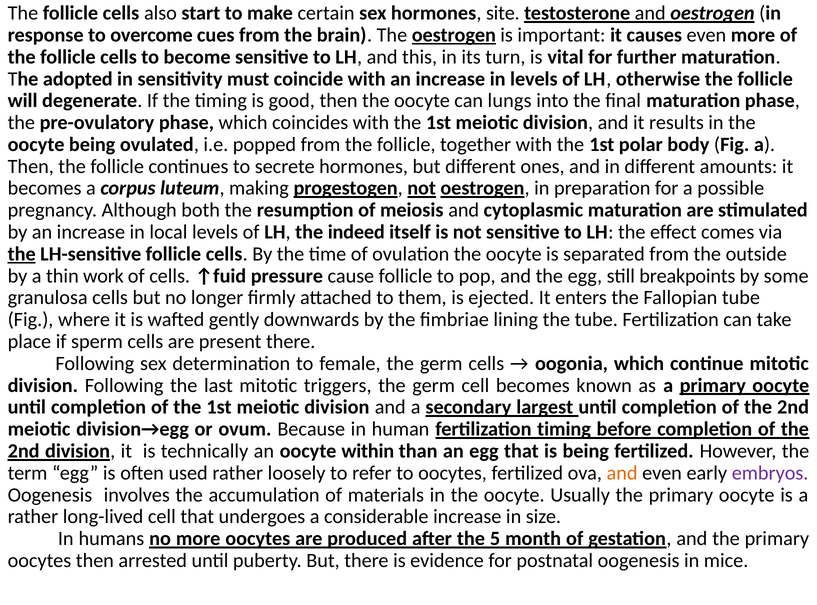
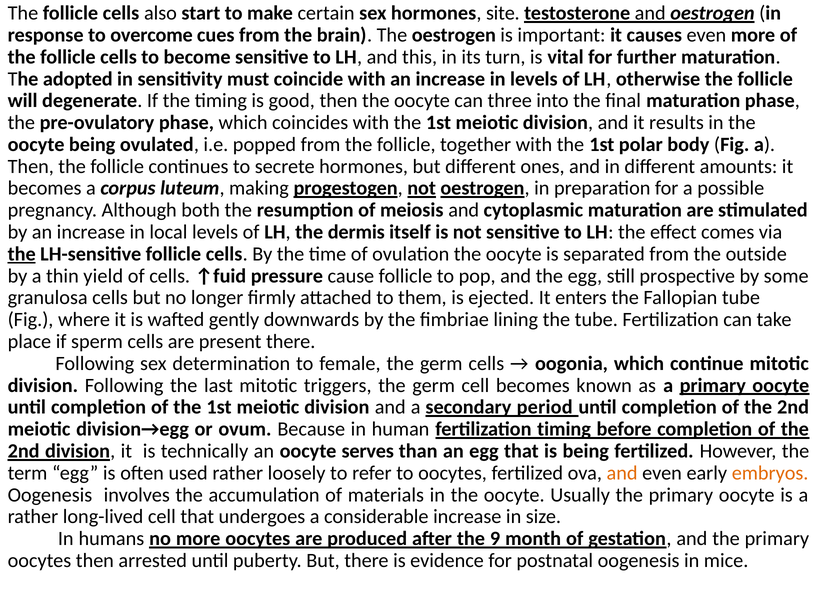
oestrogen underline: present -> none (454, 35)
lungs: lungs -> three (510, 101)
indeed: indeed -> dermis (356, 232)
work: work -> yield (103, 276)
breakpoints: breakpoints -> prospective (687, 276)
largest: largest -> period (545, 407)
within: within -> serves (368, 451)
embryos colour: purple -> orange (770, 473)
5: 5 -> 9 (495, 539)
